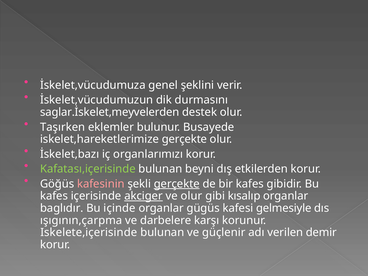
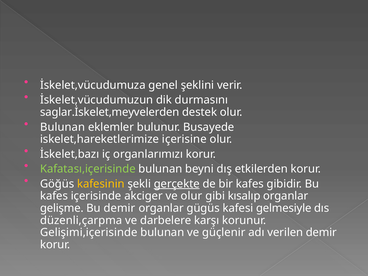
Taşırken: Taşırken -> Bulunan (63, 127)
iskelet,hareketlerimize gerçekte: gerçekte -> içerisine (184, 139)
kafesinin colour: pink -> yellow (101, 184)
akciger underline: present -> none (143, 196)
baglıdır: baglıdır -> gelişme (62, 208)
Bu içinde: içinde -> demir (119, 208)
ışıgının,çarpma: ışıgının,çarpma -> düzenli,çarpma (81, 220)
Iskelete,içerisinde: Iskelete,içerisinde -> Gelişimi,içerisinde (89, 232)
